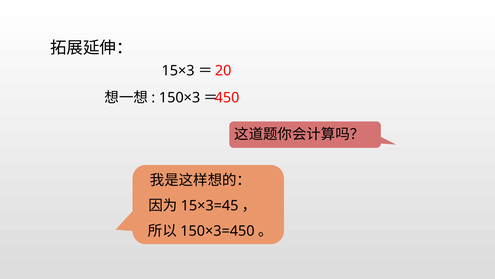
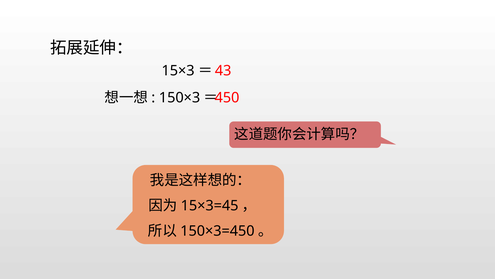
20: 20 -> 43 (223, 71)
